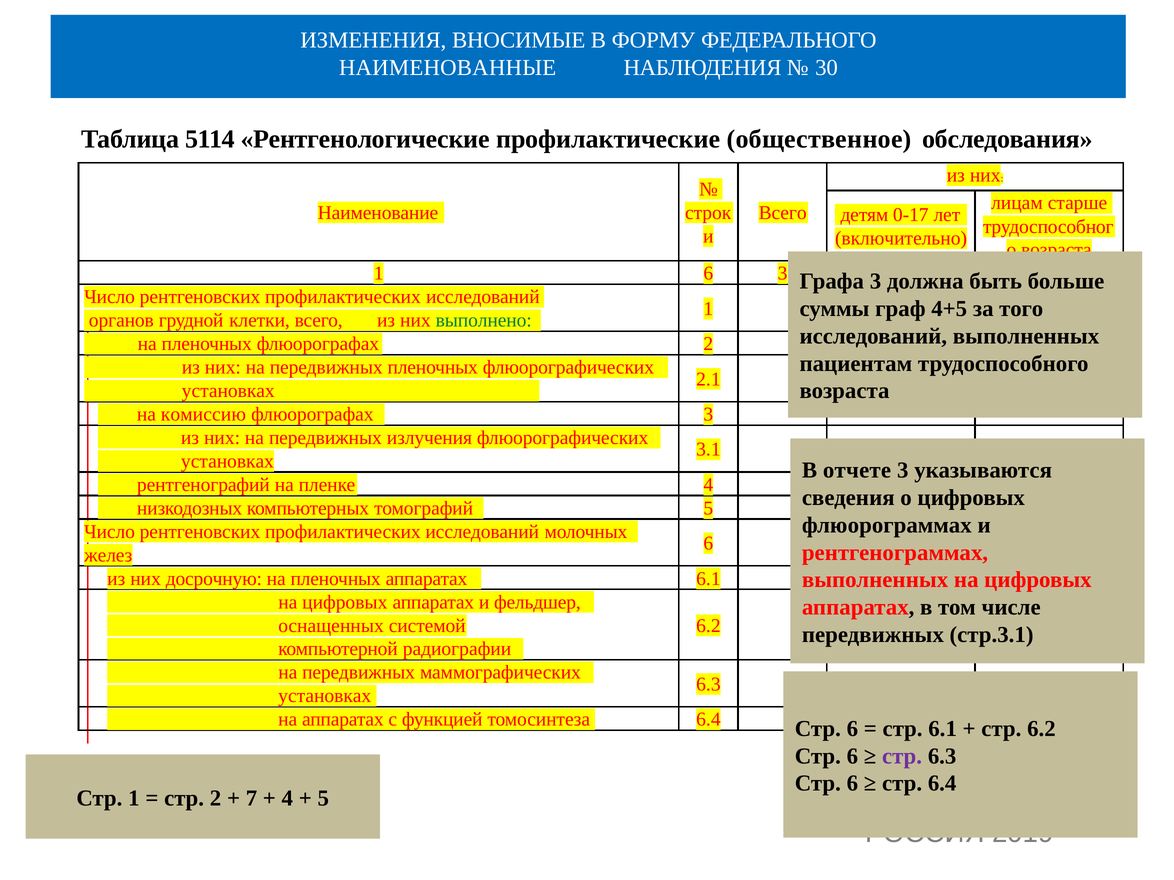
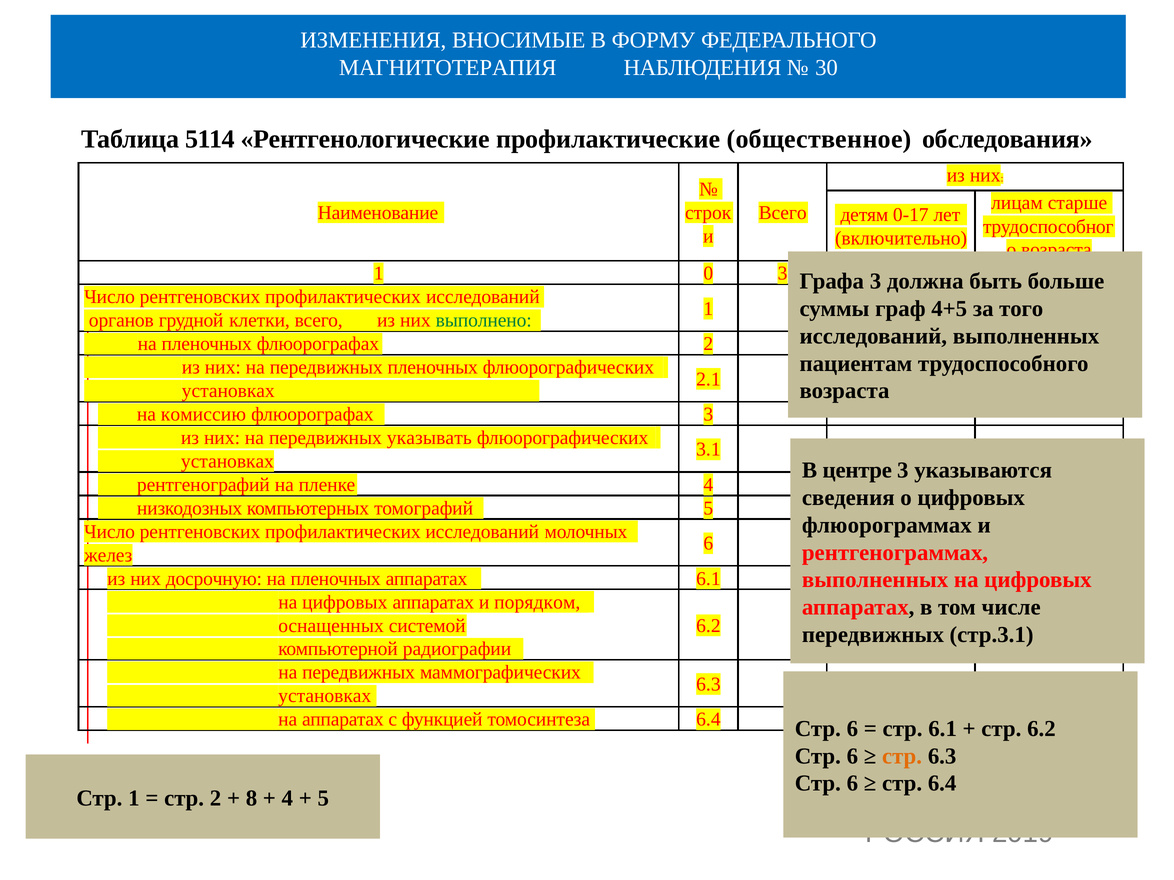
НАИМЕНОВАННЫЕ: НАИМЕНОВАННЫЕ -> МАГНИТОТЕРАПИЯ (448, 68)
1 6: 6 -> 0 (708, 274)
излучения: излучения -> указывать (429, 438)
отчете: отчете -> центре (857, 471)
фельдшер: фельдшер -> порядком (537, 602)
стр colour: purple -> orange (902, 756)
7: 7 -> 8 (252, 799)
